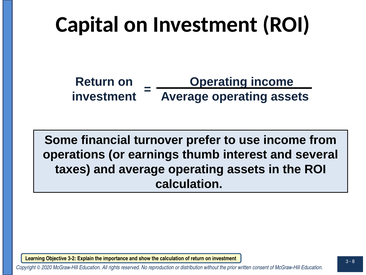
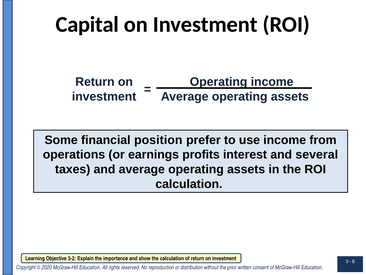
turnover: turnover -> position (158, 140)
thumb: thumb -> profits (201, 154)
